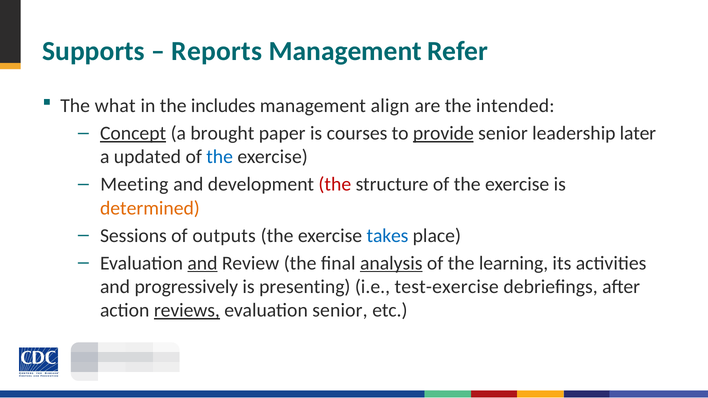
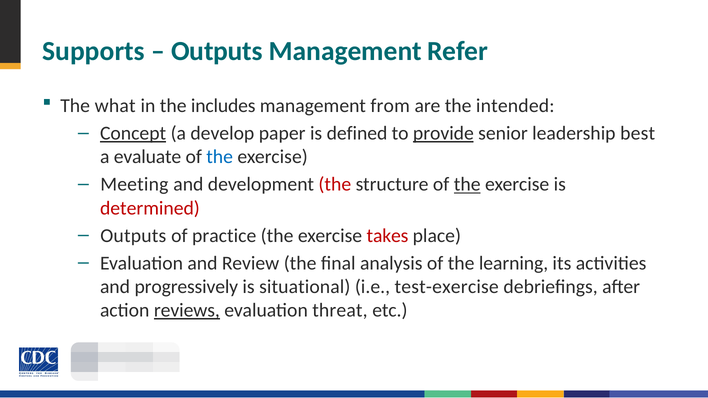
Reports: Reports -> Outputs (217, 51)
align: align -> from (390, 106)
brought: brought -> develop (222, 133)
courses: courses -> defined (357, 133)
later: later -> best (638, 133)
updated: updated -> evaluate (148, 157)
the underline: none -> present (467, 185)
determined colour: orange -> red (150, 208)
Sessions: Sessions -> Outputs (133, 236)
outputs: outputs -> practice (224, 236)
takes colour: blue -> red (387, 236)
and underline: present -> none (202, 263)
analysis underline: present -> none (391, 263)
presenting: presenting -> situational (305, 287)
evaluation senior: senior -> threat (340, 310)
